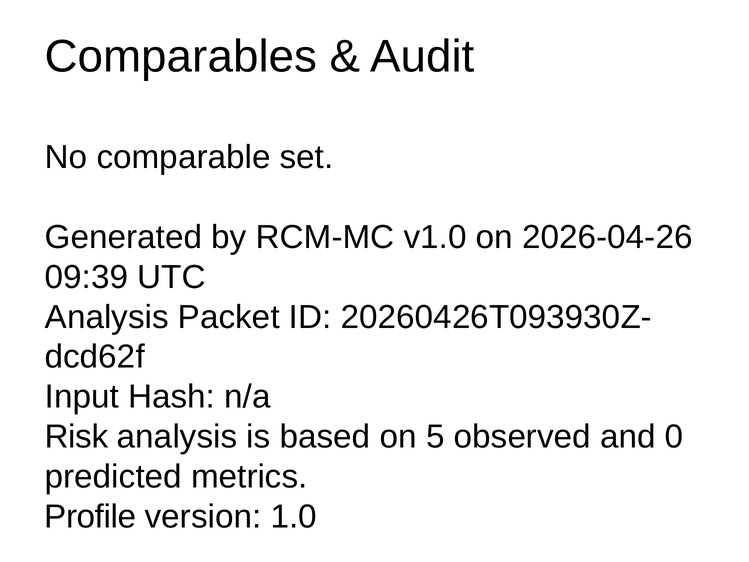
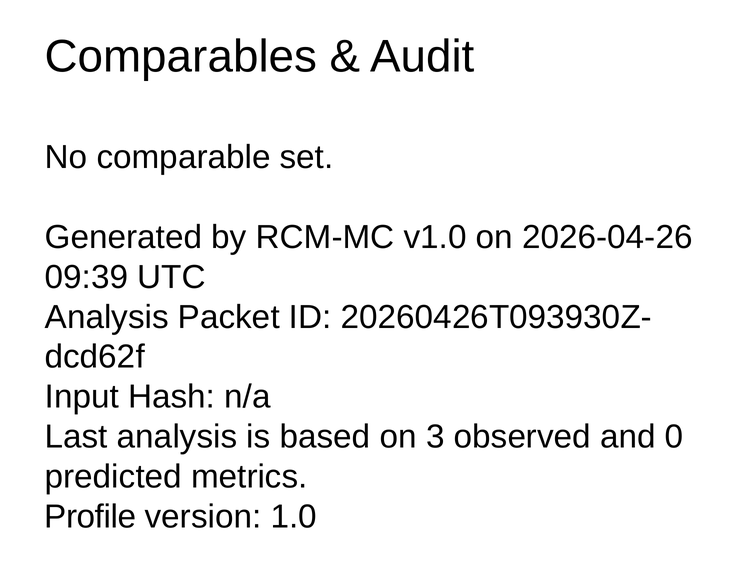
Risk: Risk -> Last (76, 437)
5: 5 -> 3 (435, 437)
